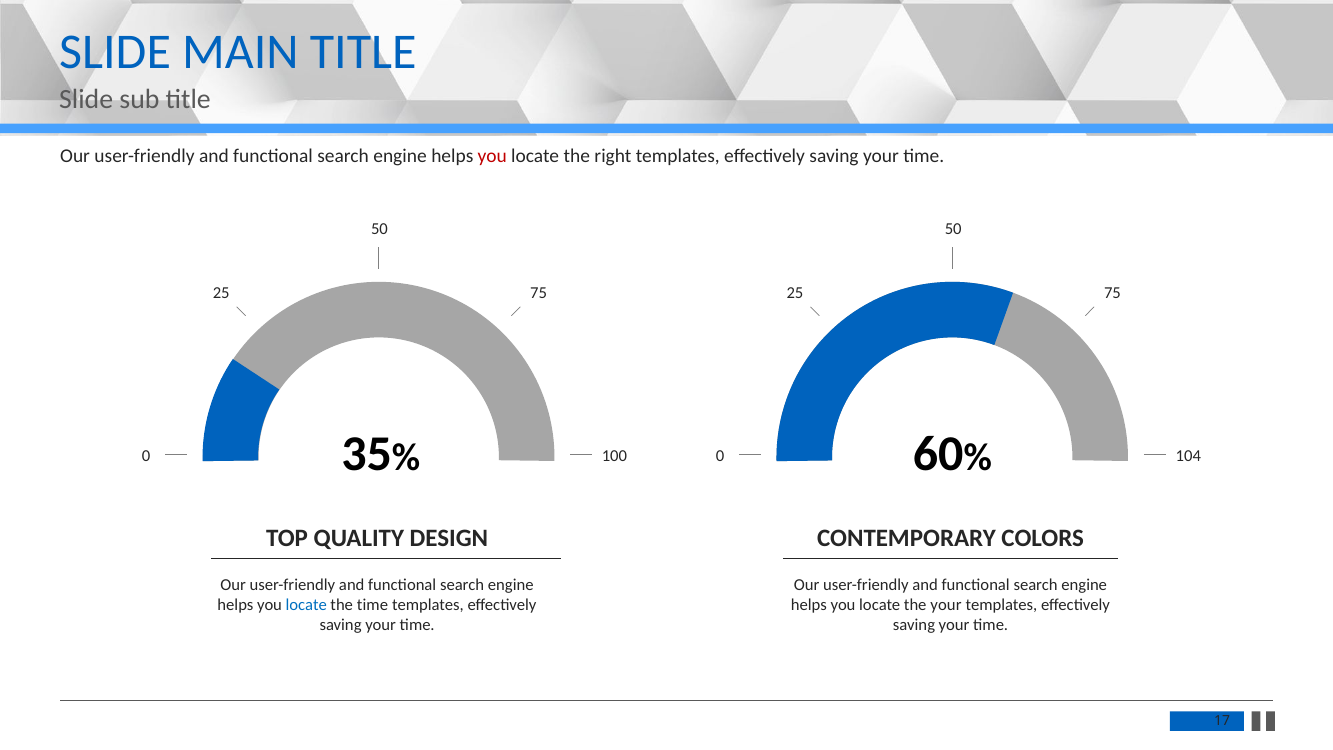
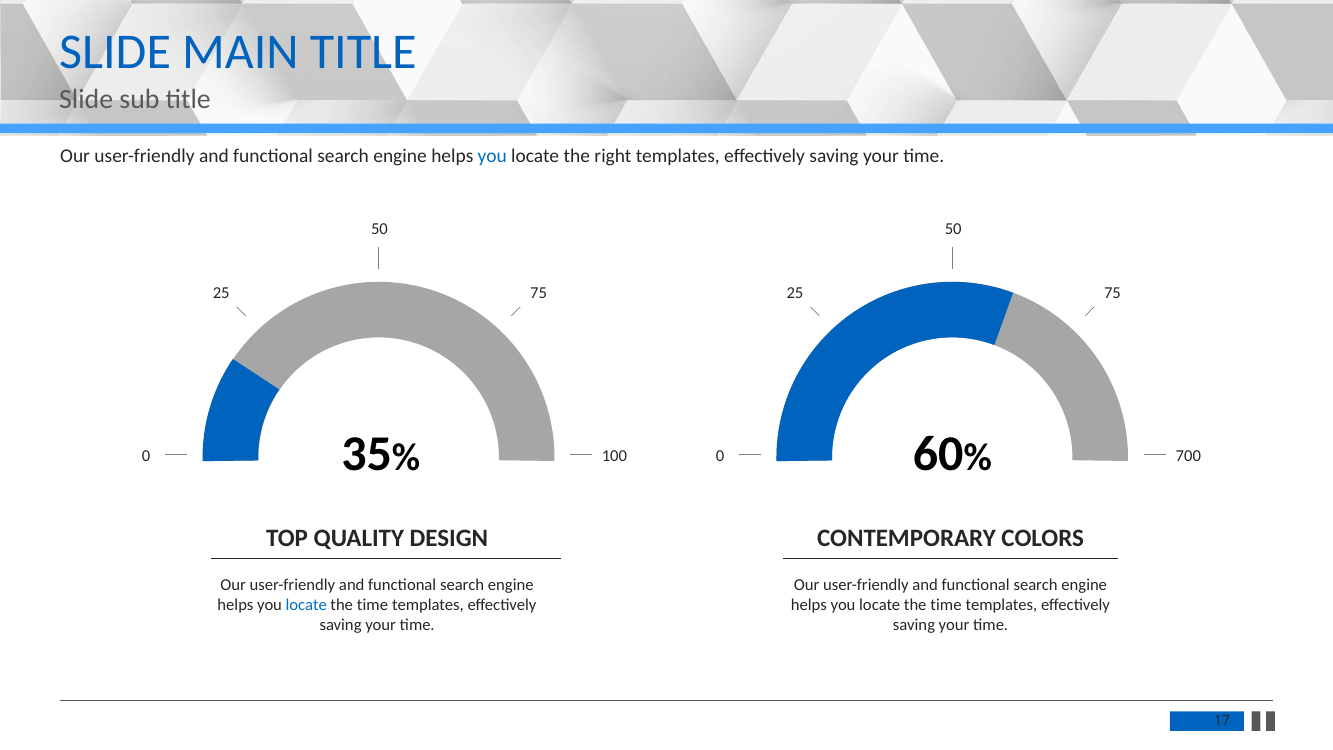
you colour: red -> blue (492, 156)
104: 104 -> 700 (1188, 456)
your: your -> time (946, 605)
